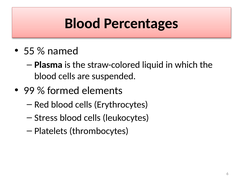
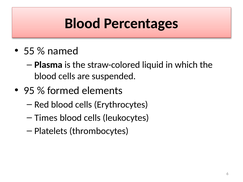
99: 99 -> 95 (29, 91)
Stress: Stress -> Times (46, 118)
